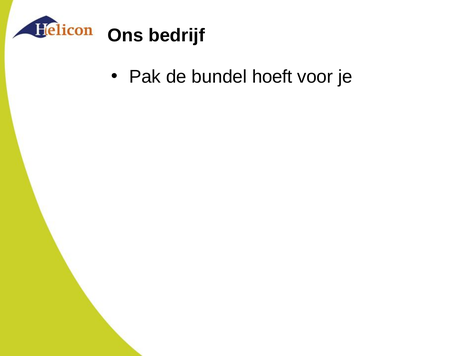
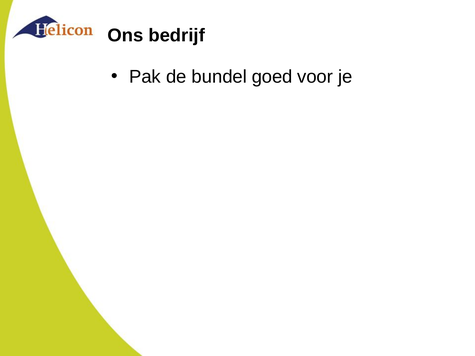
hoeft: hoeft -> goed (272, 77)
